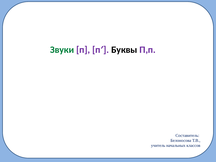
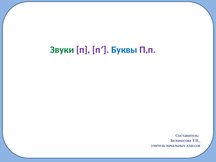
Буквы colour: black -> blue (124, 50)
